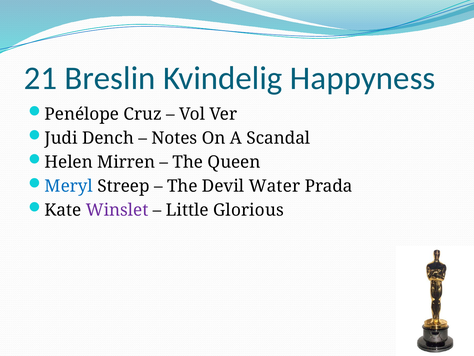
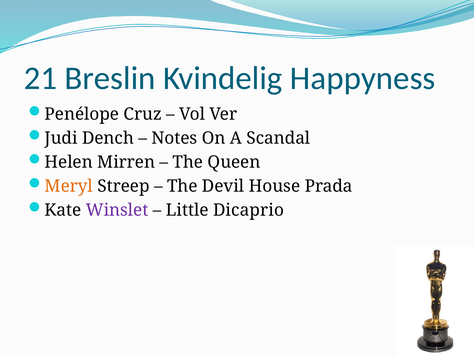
Meryl colour: blue -> orange (69, 186)
Water: Water -> House (274, 186)
Glorious: Glorious -> Dicaprio (248, 210)
